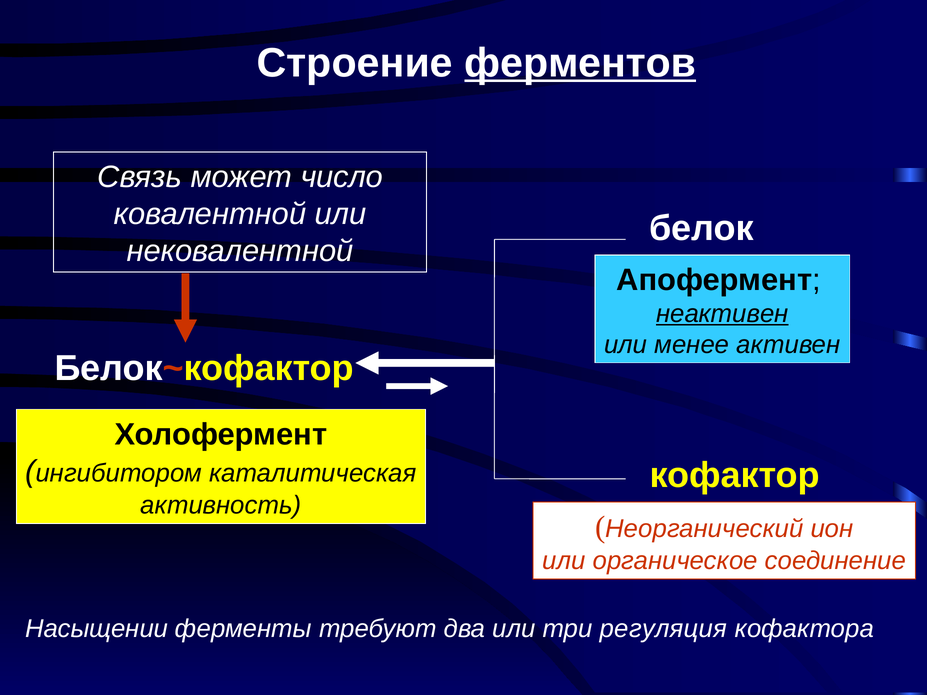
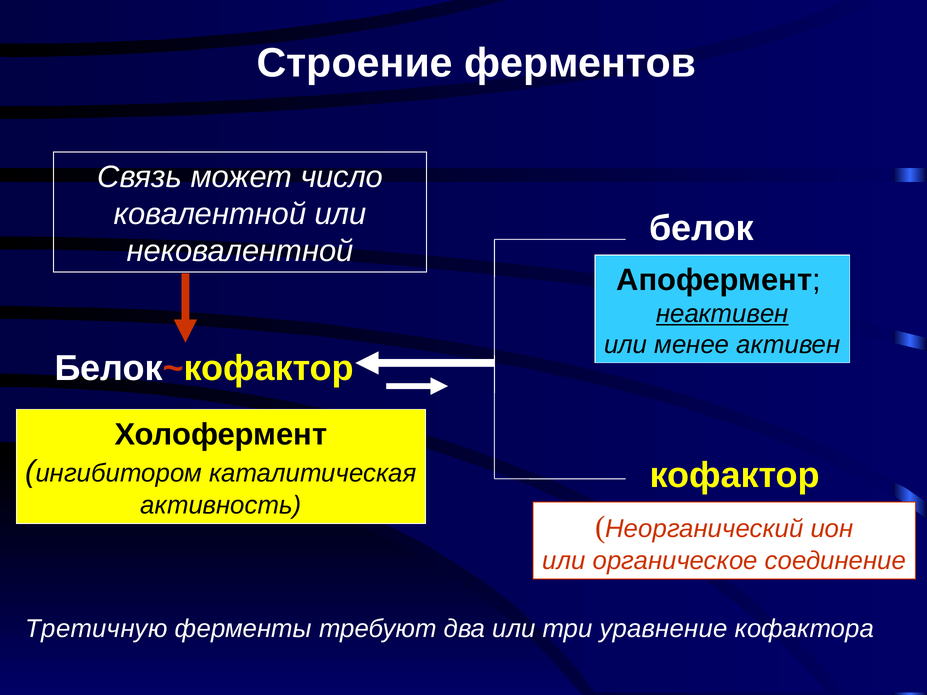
ферментов underline: present -> none (580, 63)
Насыщении: Насыщении -> Третичную (96, 629)
регуляция: регуляция -> уравнение (664, 629)
